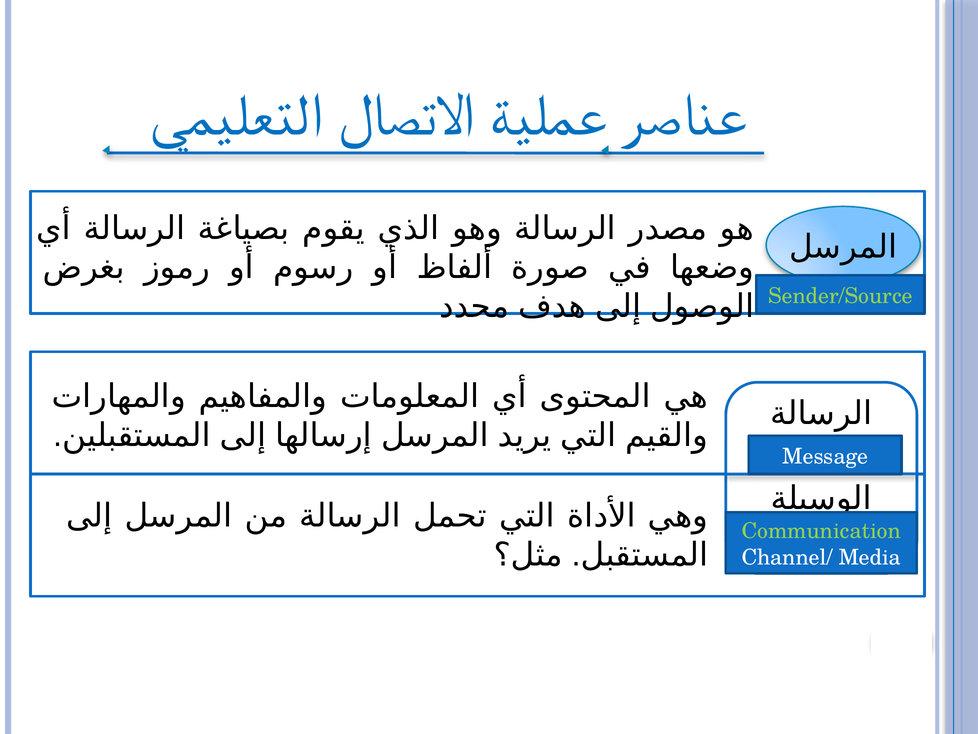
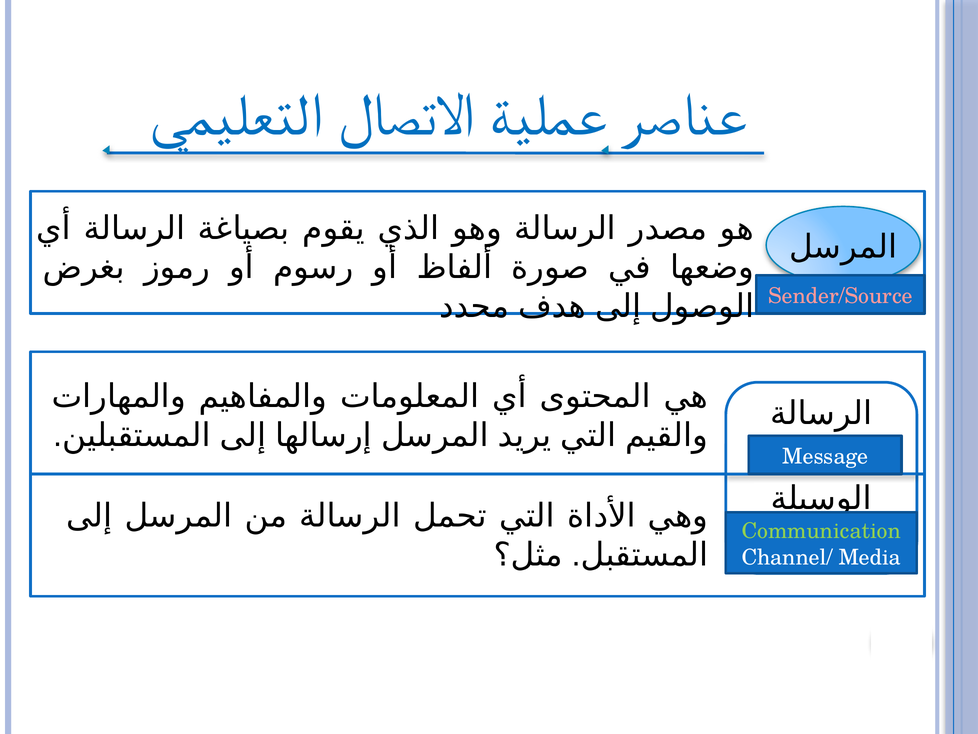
Sender/Source colour: light green -> pink (840, 296)
